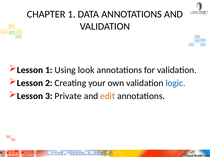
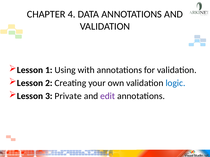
CHAPTER 1: 1 -> 4 (72, 14)
look: look -> with (86, 70)
edit colour: orange -> purple (108, 96)
